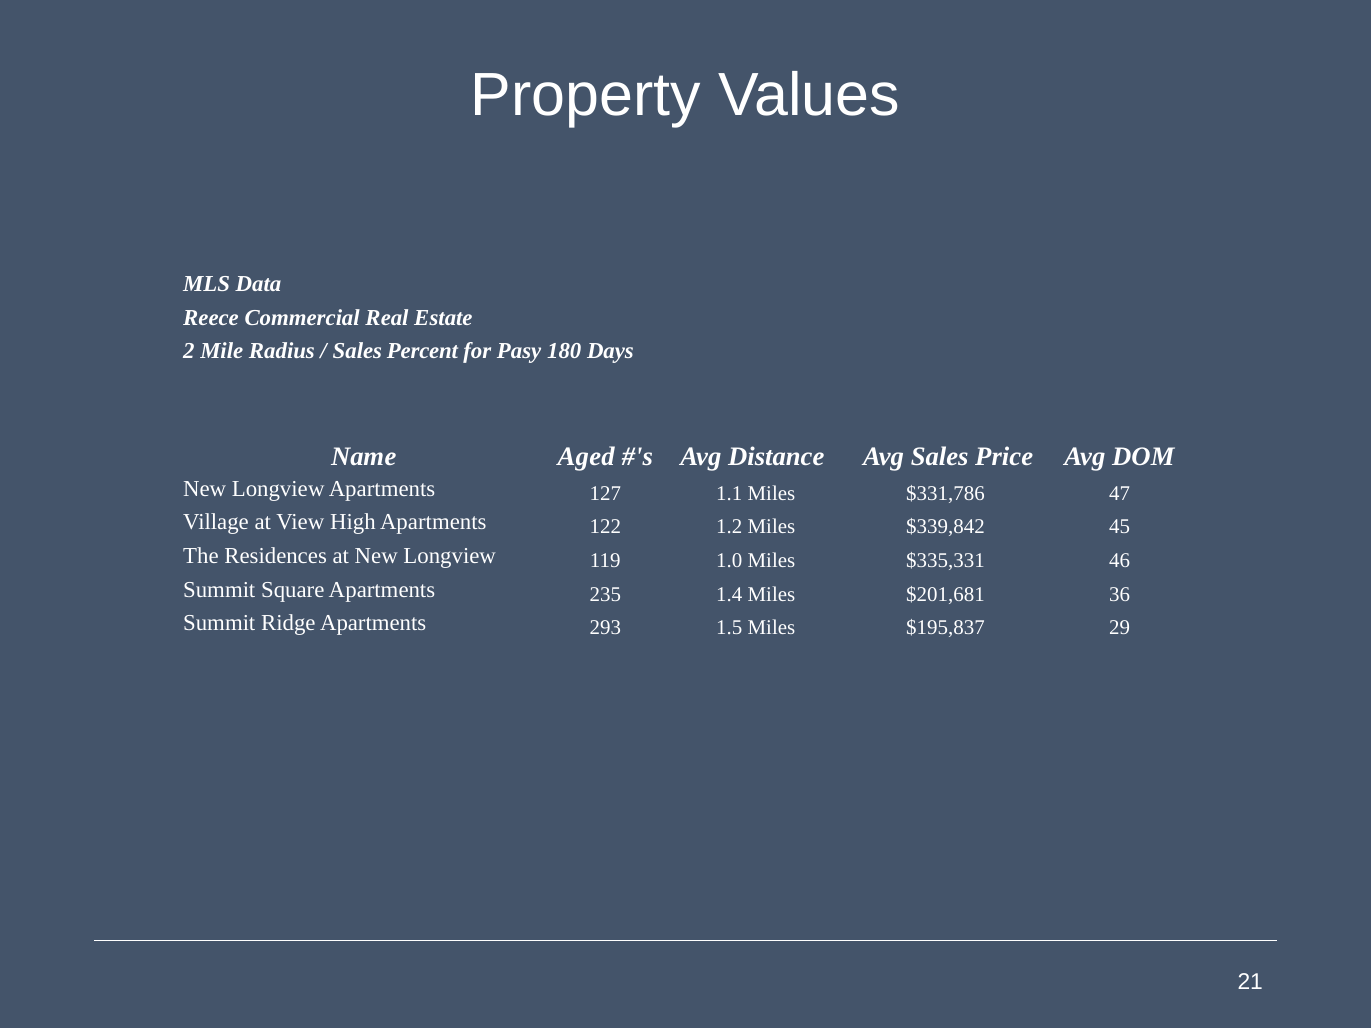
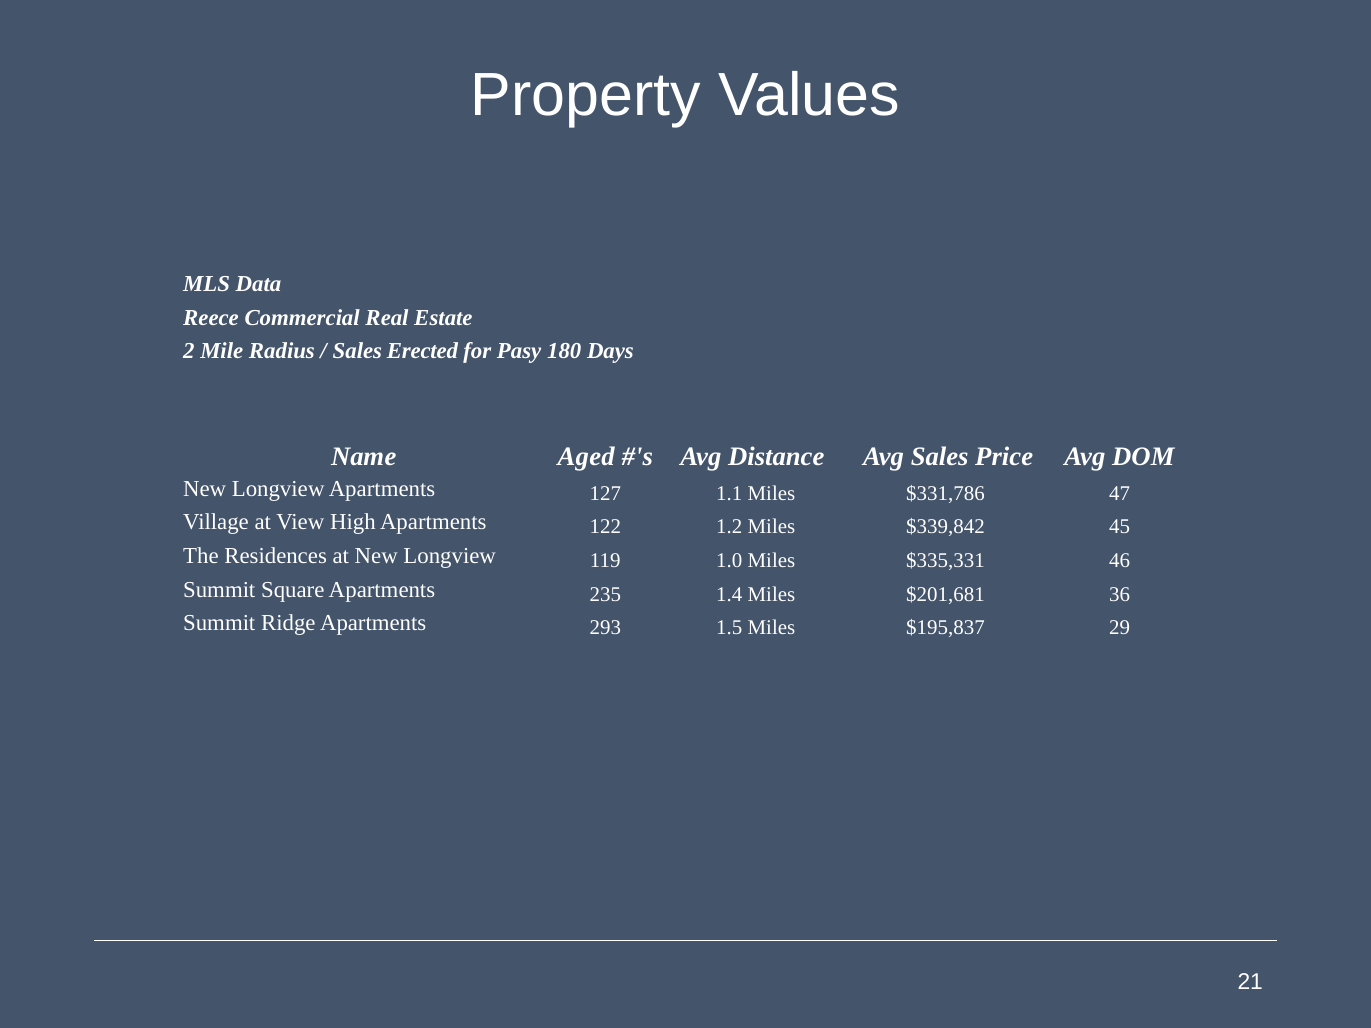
Percent: Percent -> Erected (422, 351)
